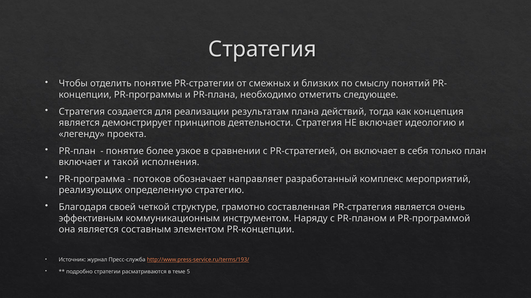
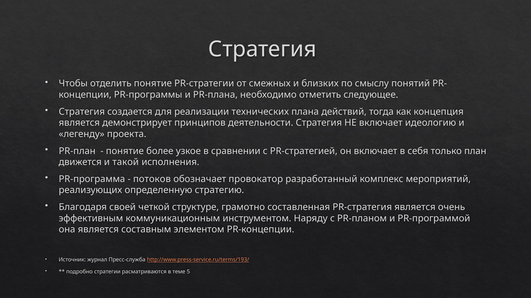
результатам: результатам -> технических (260, 112)
включает: включает -> движется (80, 163)
направляет: направляет -> провокатор (256, 179)
